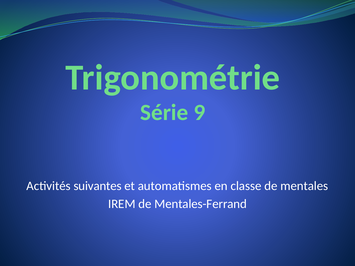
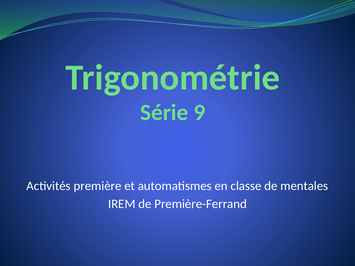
suivantes: suivantes -> première (98, 186)
Mentales-Ferrand: Mentales-Ferrand -> Première-Ferrand (201, 204)
